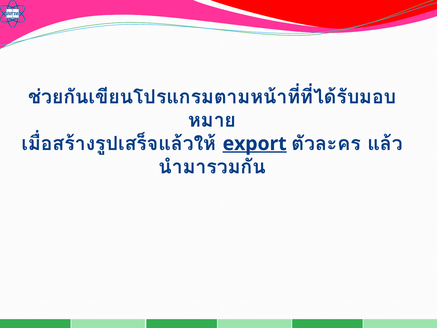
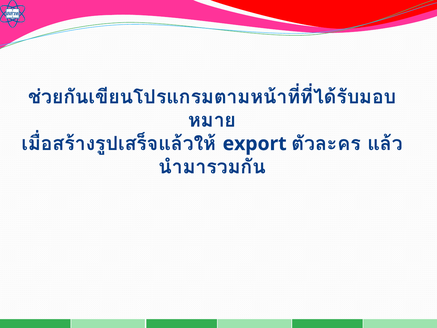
export underline: present -> none (255, 144)
